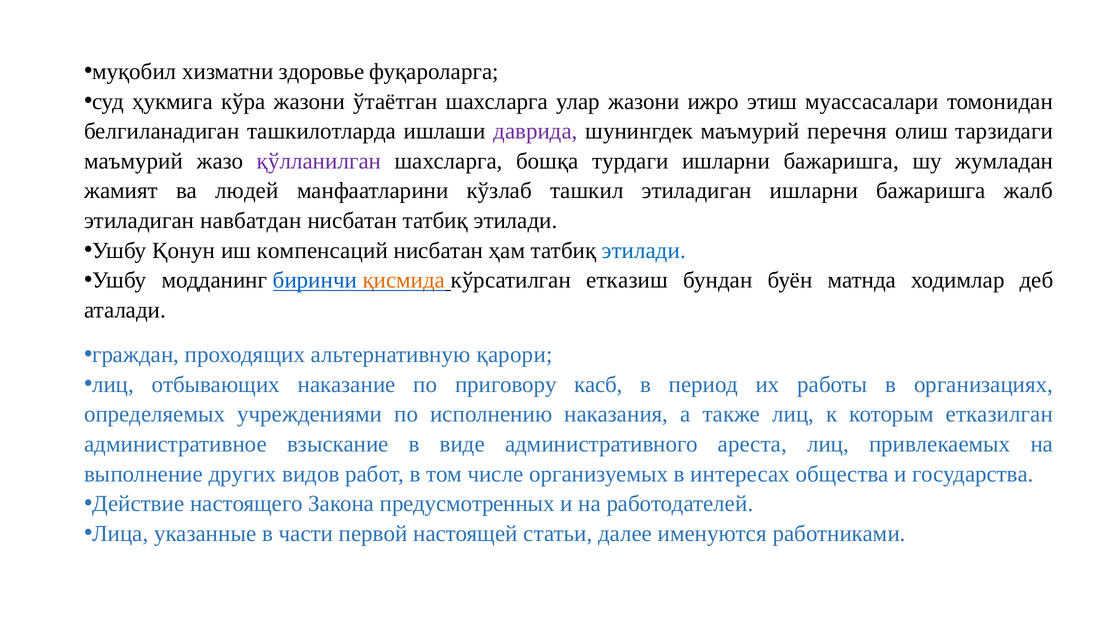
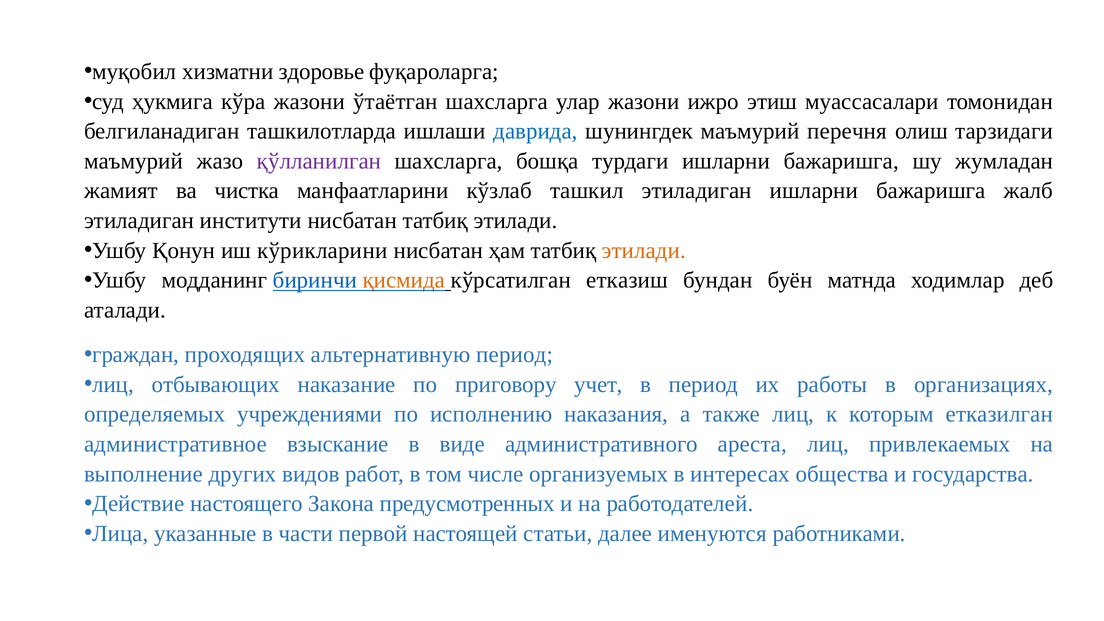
даврида colour: purple -> blue (535, 131)
людей: людей -> чистка (247, 191)
навбатдан: навбатдан -> институти (251, 221)
компенсаций: компенсаций -> кўрикларини (322, 250)
этилади colour: blue -> orange (644, 250)
альтернативную қарори: қарори -> период (515, 355)
касб: касб -> учет (599, 385)
